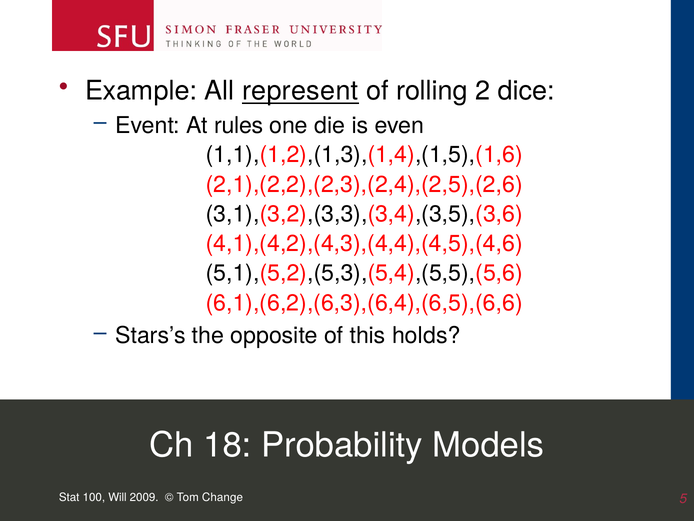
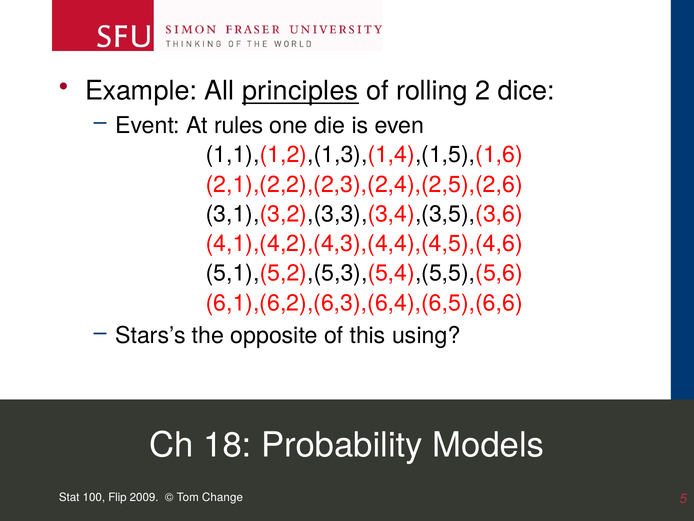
represent: represent -> principles (300, 91)
holds: holds -> using (426, 335)
Will: Will -> Flip (117, 497)
